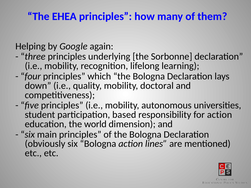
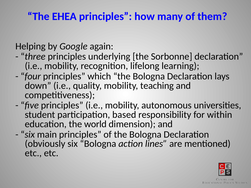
doctoral: doctoral -> teaching (157, 86)
for action: action -> within (220, 115)
